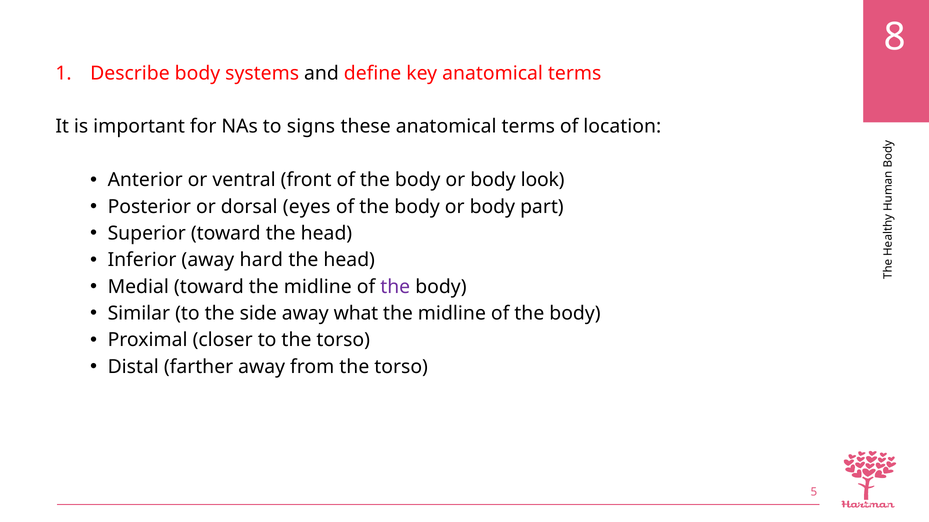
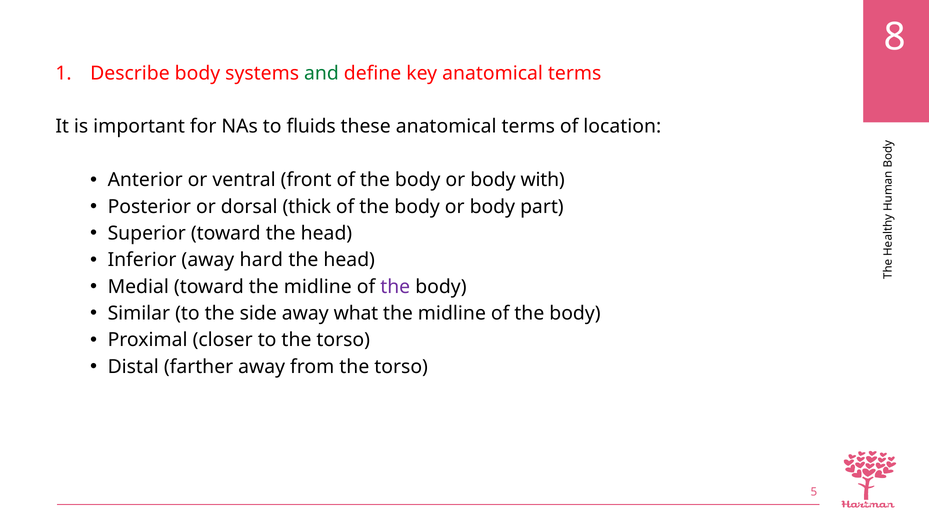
and colour: black -> green (321, 73)
signs: signs -> fluids (311, 127)
look: look -> with (543, 180)
eyes: eyes -> thick (307, 207)
